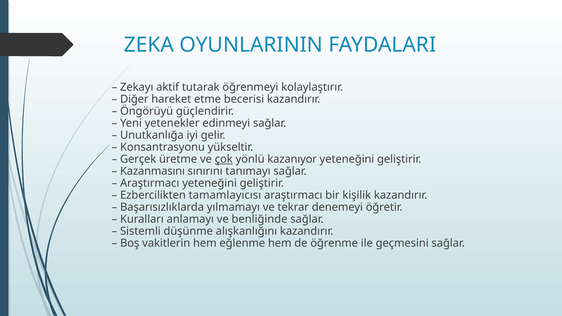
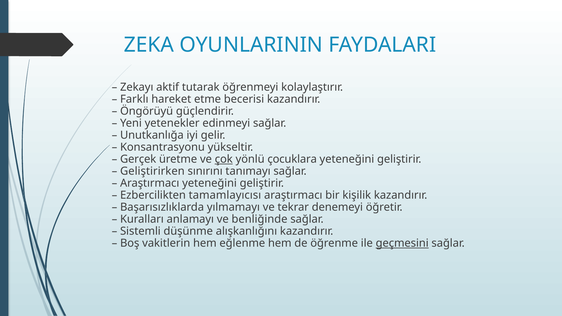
Diğer: Diğer -> Farklı (134, 99)
kazanıyor: kazanıyor -> çocuklara (292, 159)
Kazanmasını: Kazanmasını -> Geliştirirken (152, 171)
geçmesini underline: none -> present (402, 243)
